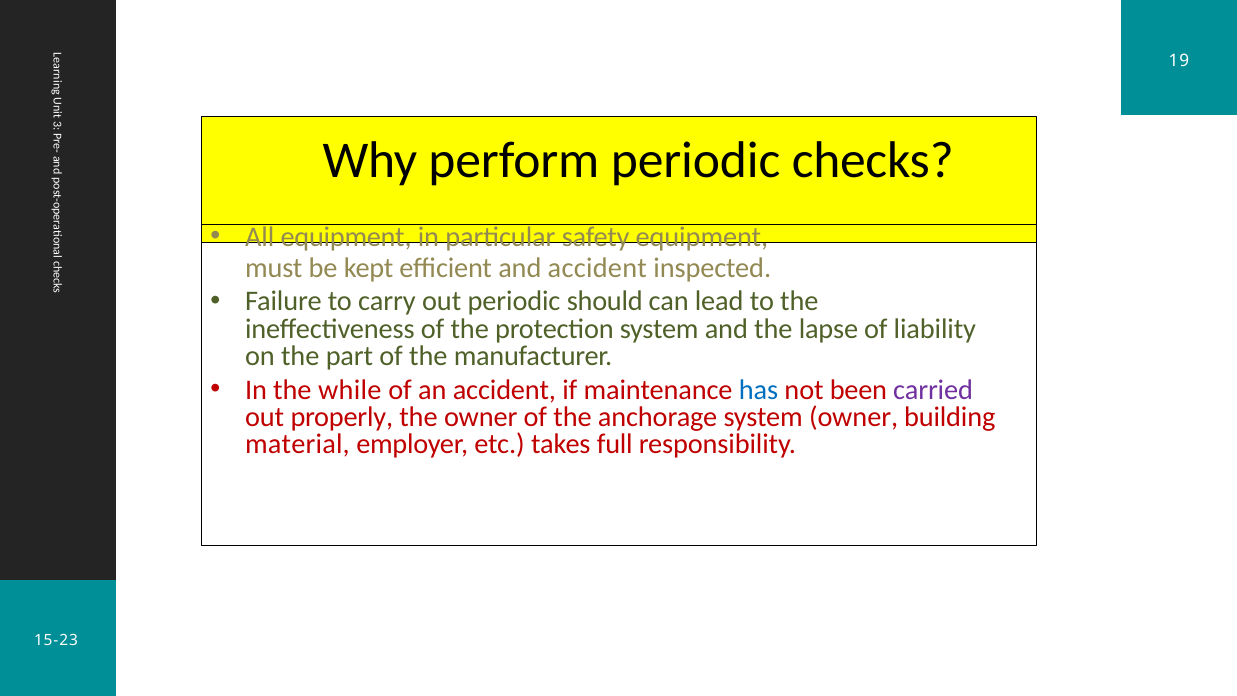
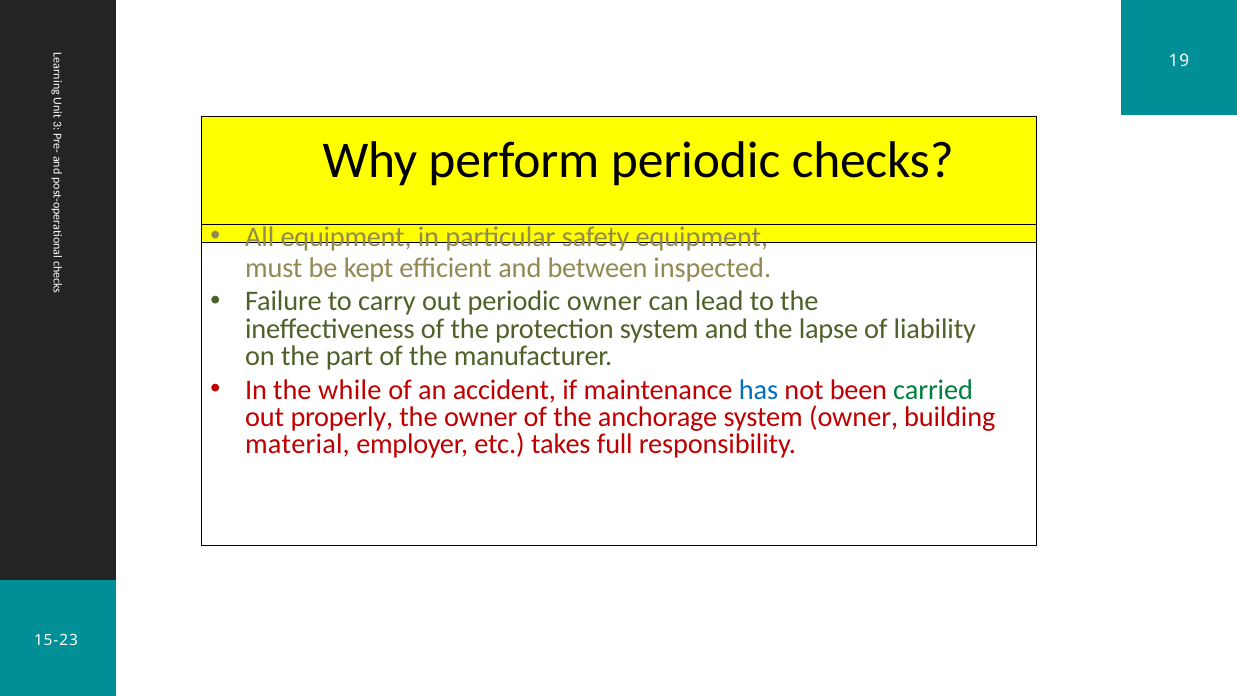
and accident: accident -> between (598, 268)
periodic should: should -> owner (605, 301)
carried colour: purple -> green (933, 390)
